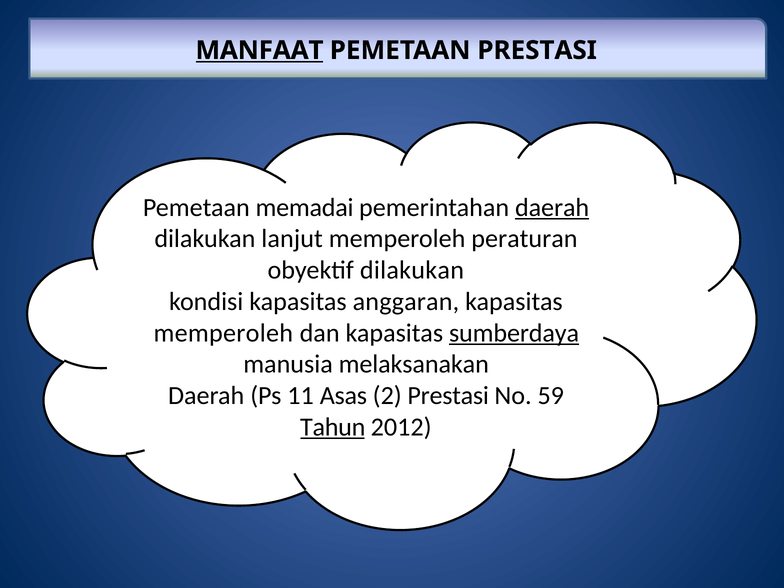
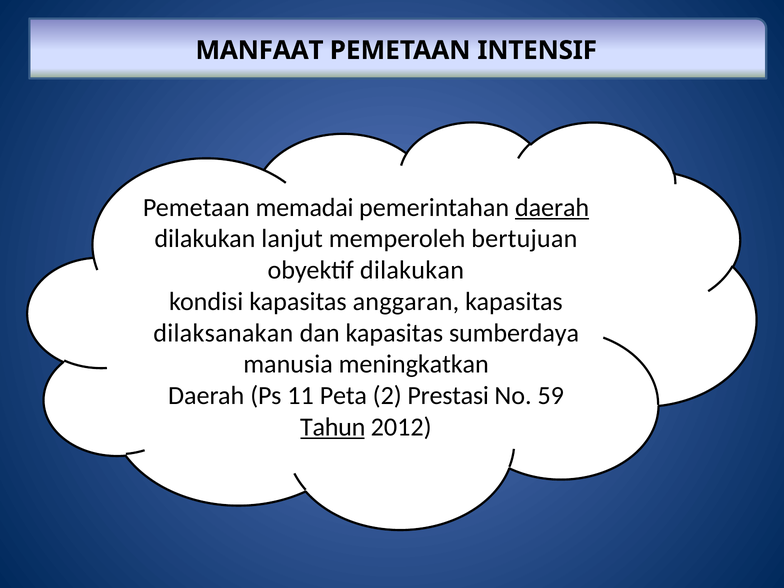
MANFAAT underline: present -> none (259, 50)
PEMETAAN PRESTASI: PRESTASI -> INTENSIF (537, 50)
peraturan: peraturan -> bertujuan (524, 239)
memperoleh: memperoleh -> dilaksanakan (223, 333)
sumberdaya underline: present -> none (514, 333)
melaksanakan: melaksanakan -> meningkatkan (414, 364)
Asas: Asas -> Peta (343, 396)
